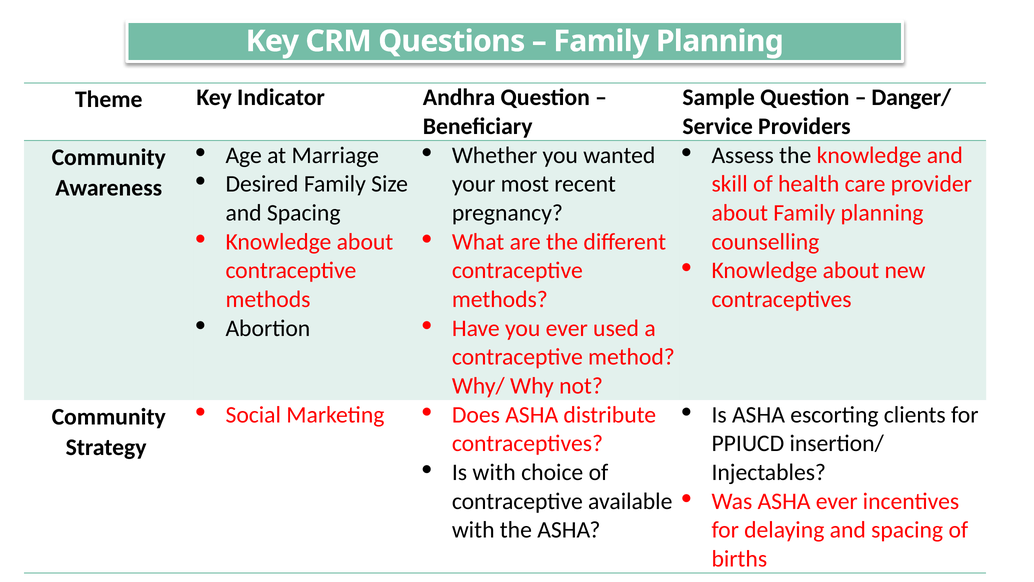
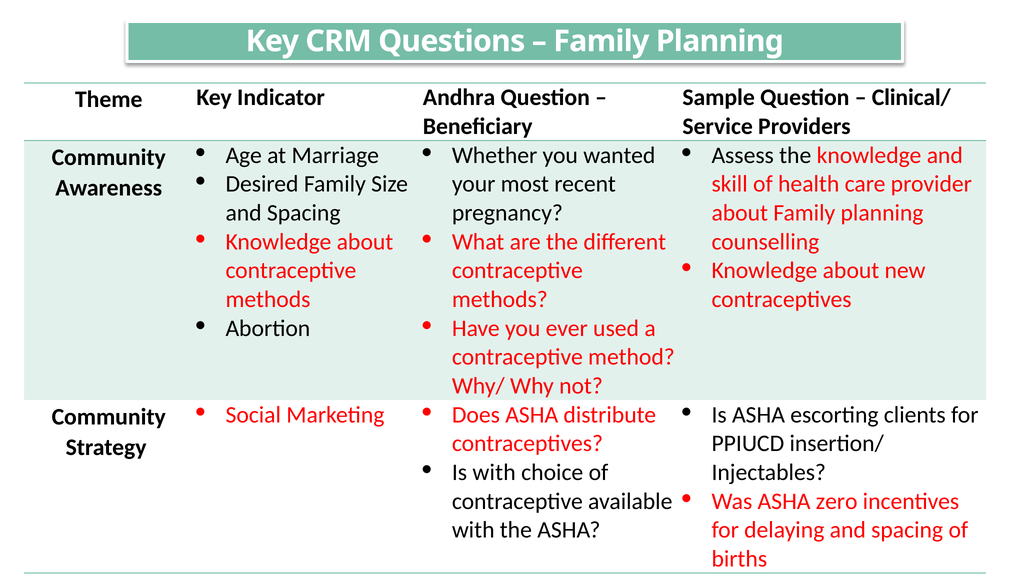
Danger/: Danger/ -> Clinical/ (911, 97)
ASHA ever: ever -> zero (837, 501)
